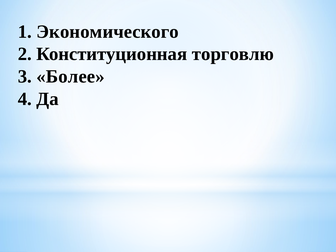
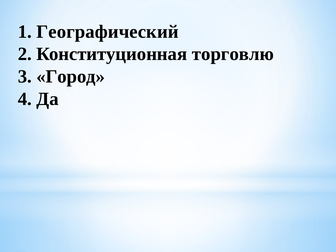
Экономического: Экономического -> Географический (108, 32)
Более: Более -> Город (71, 76)
